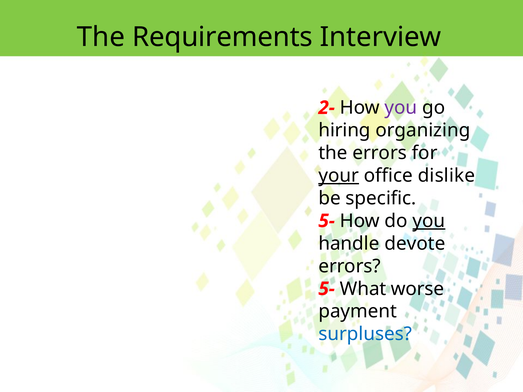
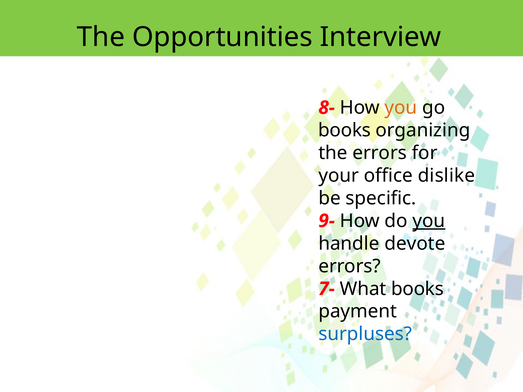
Requirements: Requirements -> Opportunities (222, 37)
2-: 2- -> 8- (327, 108)
you colour: purple -> orange (401, 108)
hiring: hiring -> books (345, 130)
your underline: present -> none (339, 176)
5-: 5- -> 9- (327, 221)
5-: 5- -> 7- (327, 289)
What worse: worse -> books (417, 289)
